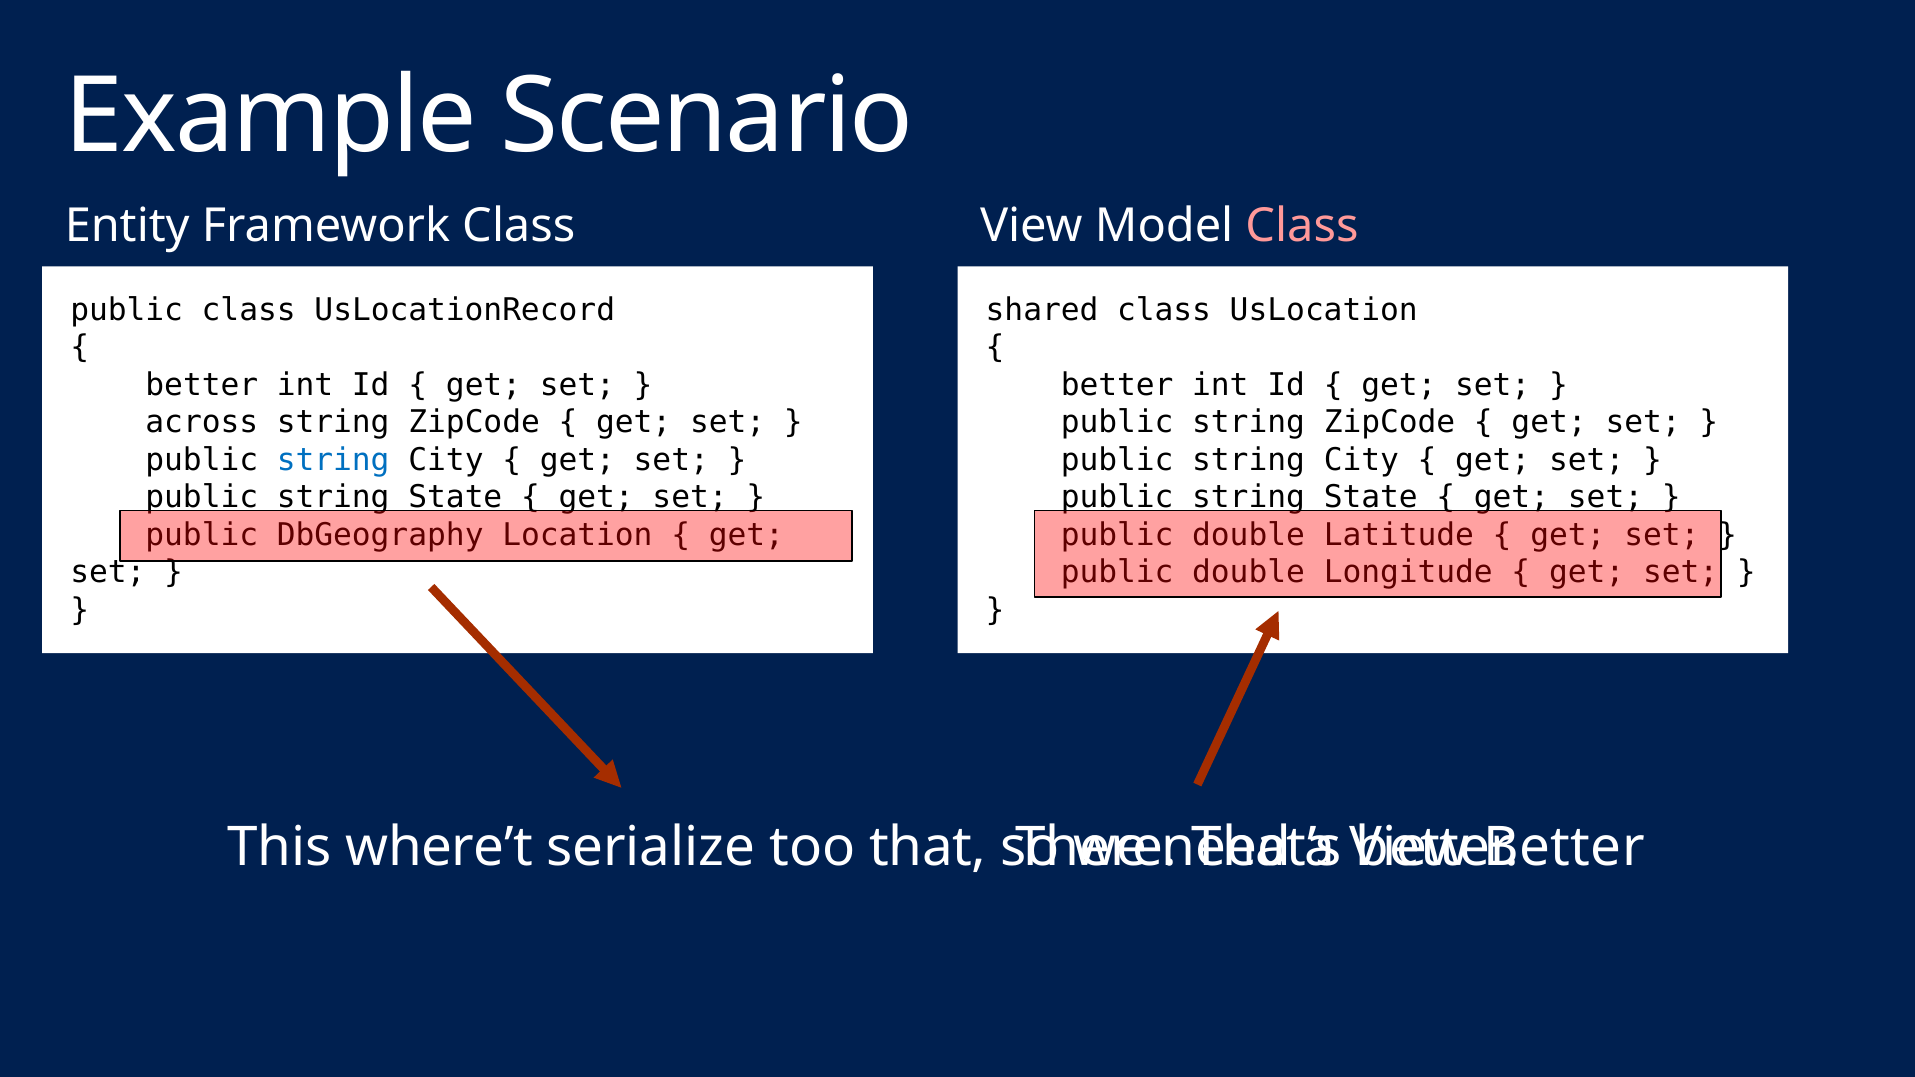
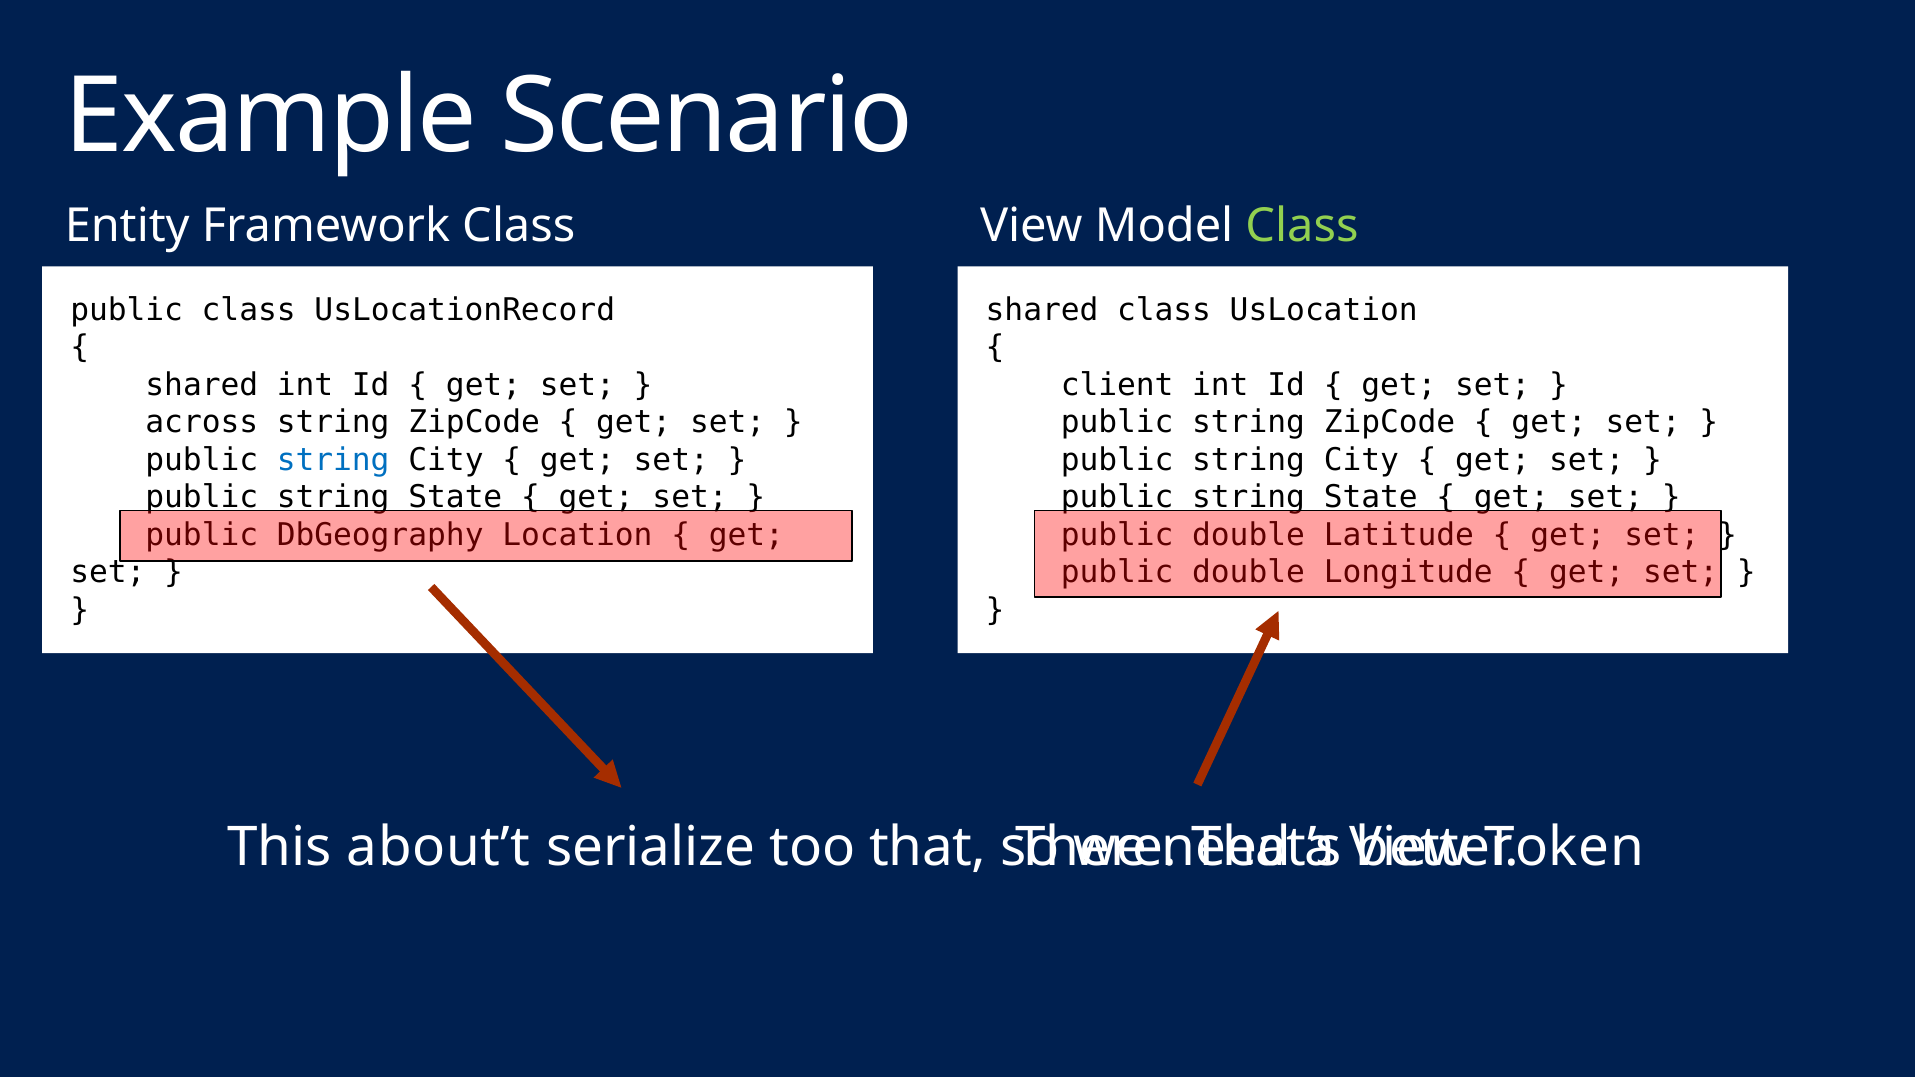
Class colour: pink -> light green (1302, 226)
better: better -> shared (202, 385)
better: better -> client (1117, 385)
where’t: where’t -> about’t (439, 847)
Better: Better -> Token (1564, 847)
